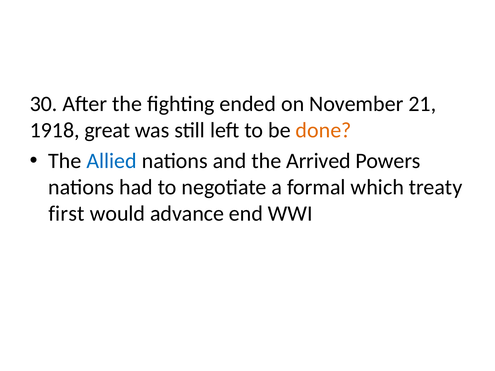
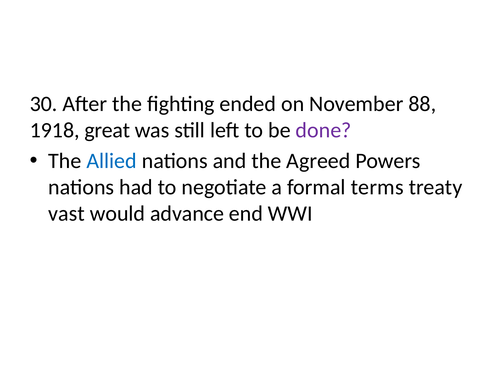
21: 21 -> 88 (422, 104)
done colour: orange -> purple (324, 130)
Arrived: Arrived -> Agreed (318, 161)
which: which -> terms (377, 187)
first: first -> vast (67, 214)
